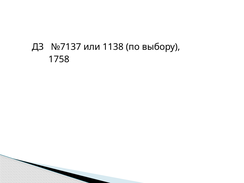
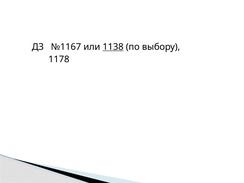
№7137: №7137 -> №1167 (66, 47)
1138 underline: none -> present (113, 47)
1758: 1758 -> 1178 (59, 59)
